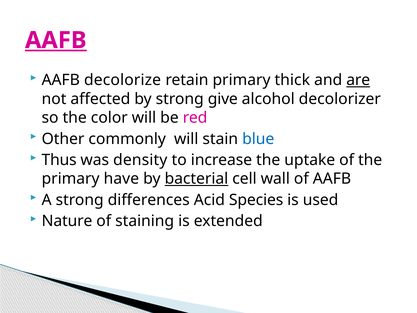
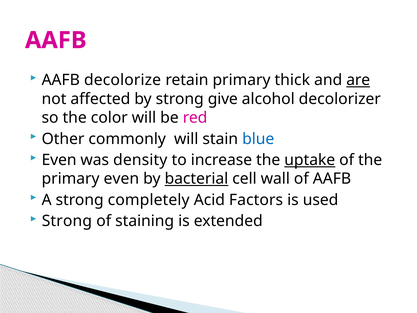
AAFB underline: present -> none (56, 40)
Thus: Thus -> Even (59, 160)
uptake underline: none -> present (310, 160)
primary have: have -> even (121, 179)
differences: differences -> completely (149, 200)
Species: Species -> Factors (256, 200)
Nature: Nature -> Strong (67, 221)
